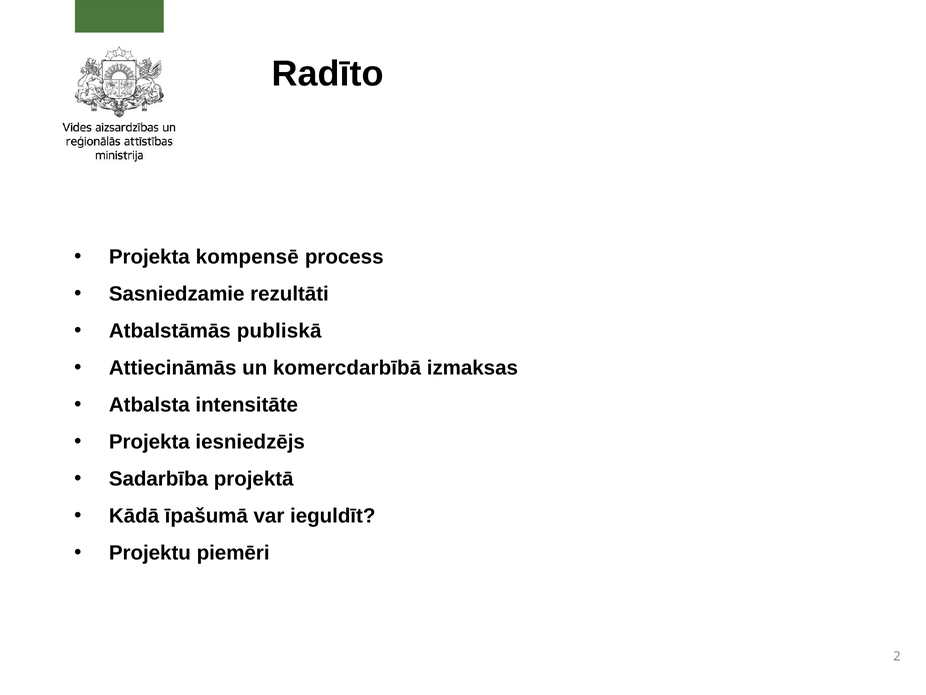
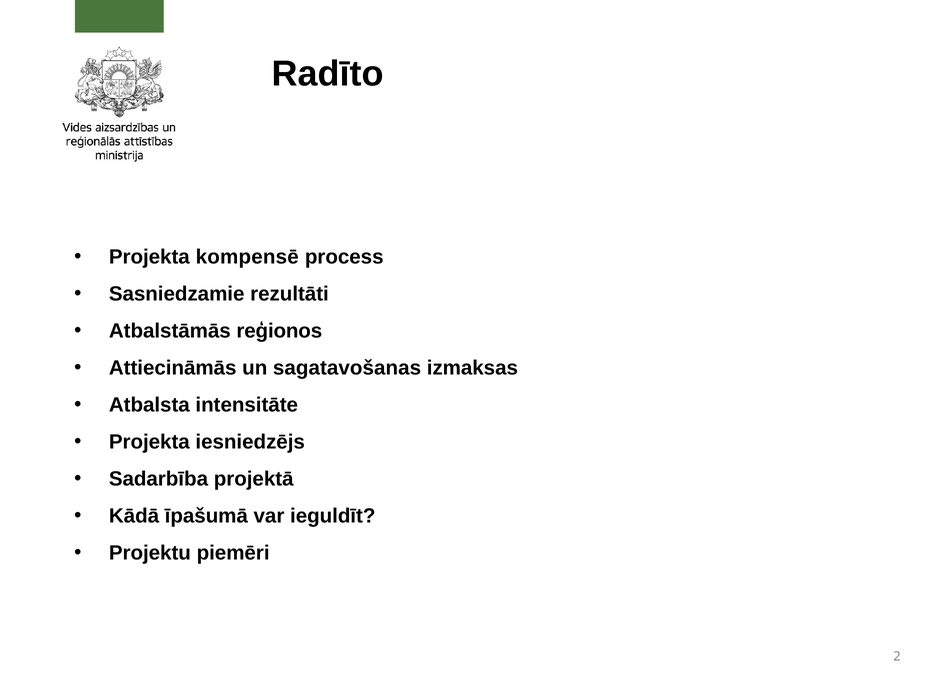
publiskā: publiskā -> reģionos (279, 331)
komercdarbībā: komercdarbībā -> sagatavošanas (347, 368)
